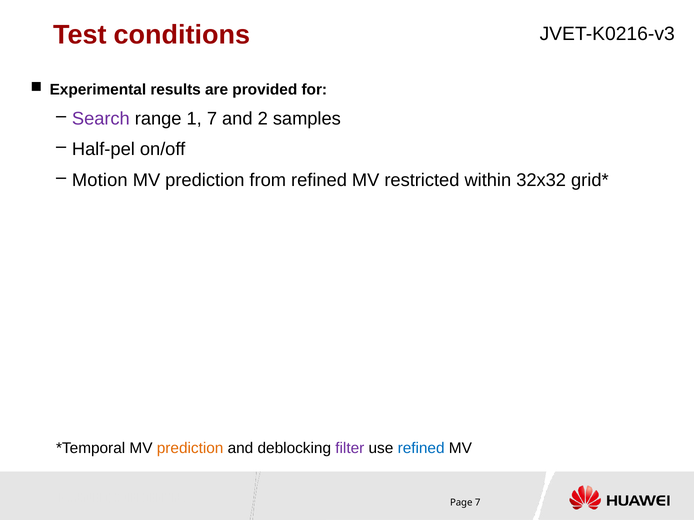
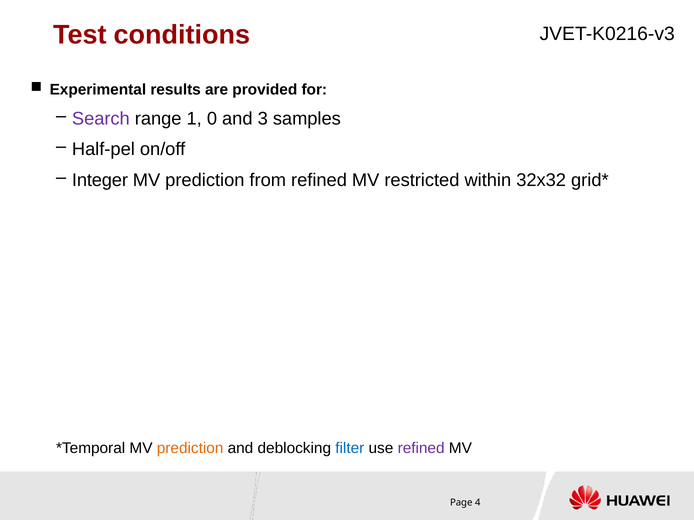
1 7: 7 -> 0 (212, 119)
2: 2 -> 3 (263, 119)
Motion: Motion -> Integer (100, 180)
filter colour: purple -> blue (350, 449)
refined colour: blue -> purple (421, 449)
Page 7: 7 -> 4 (478, 503)
